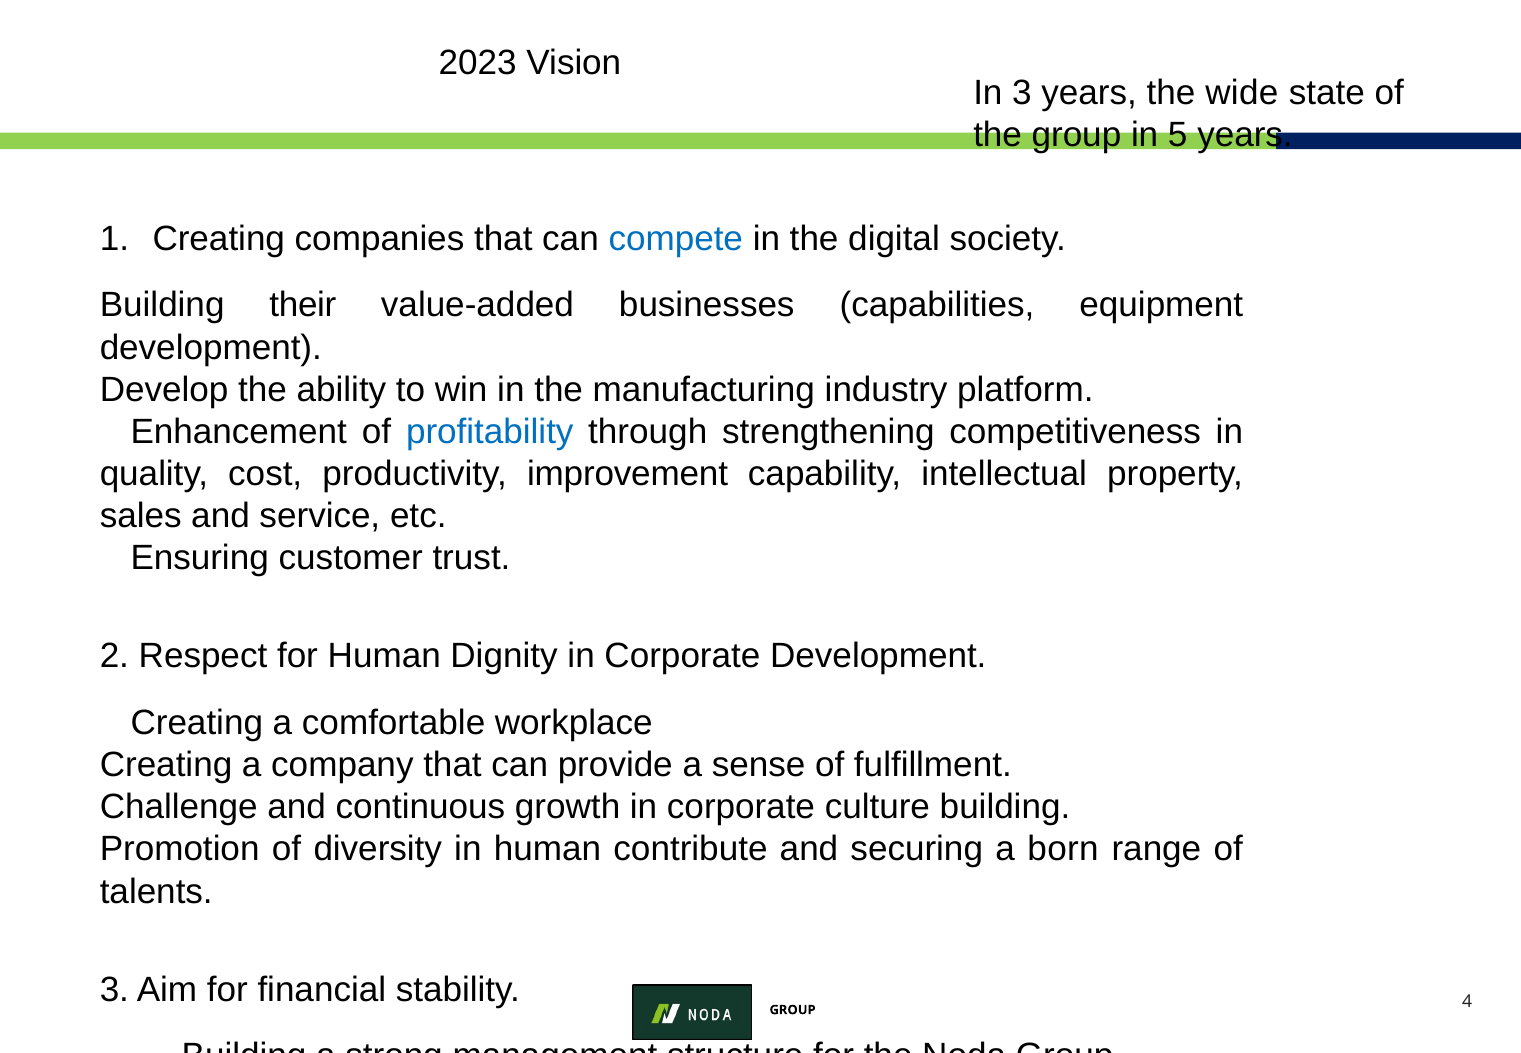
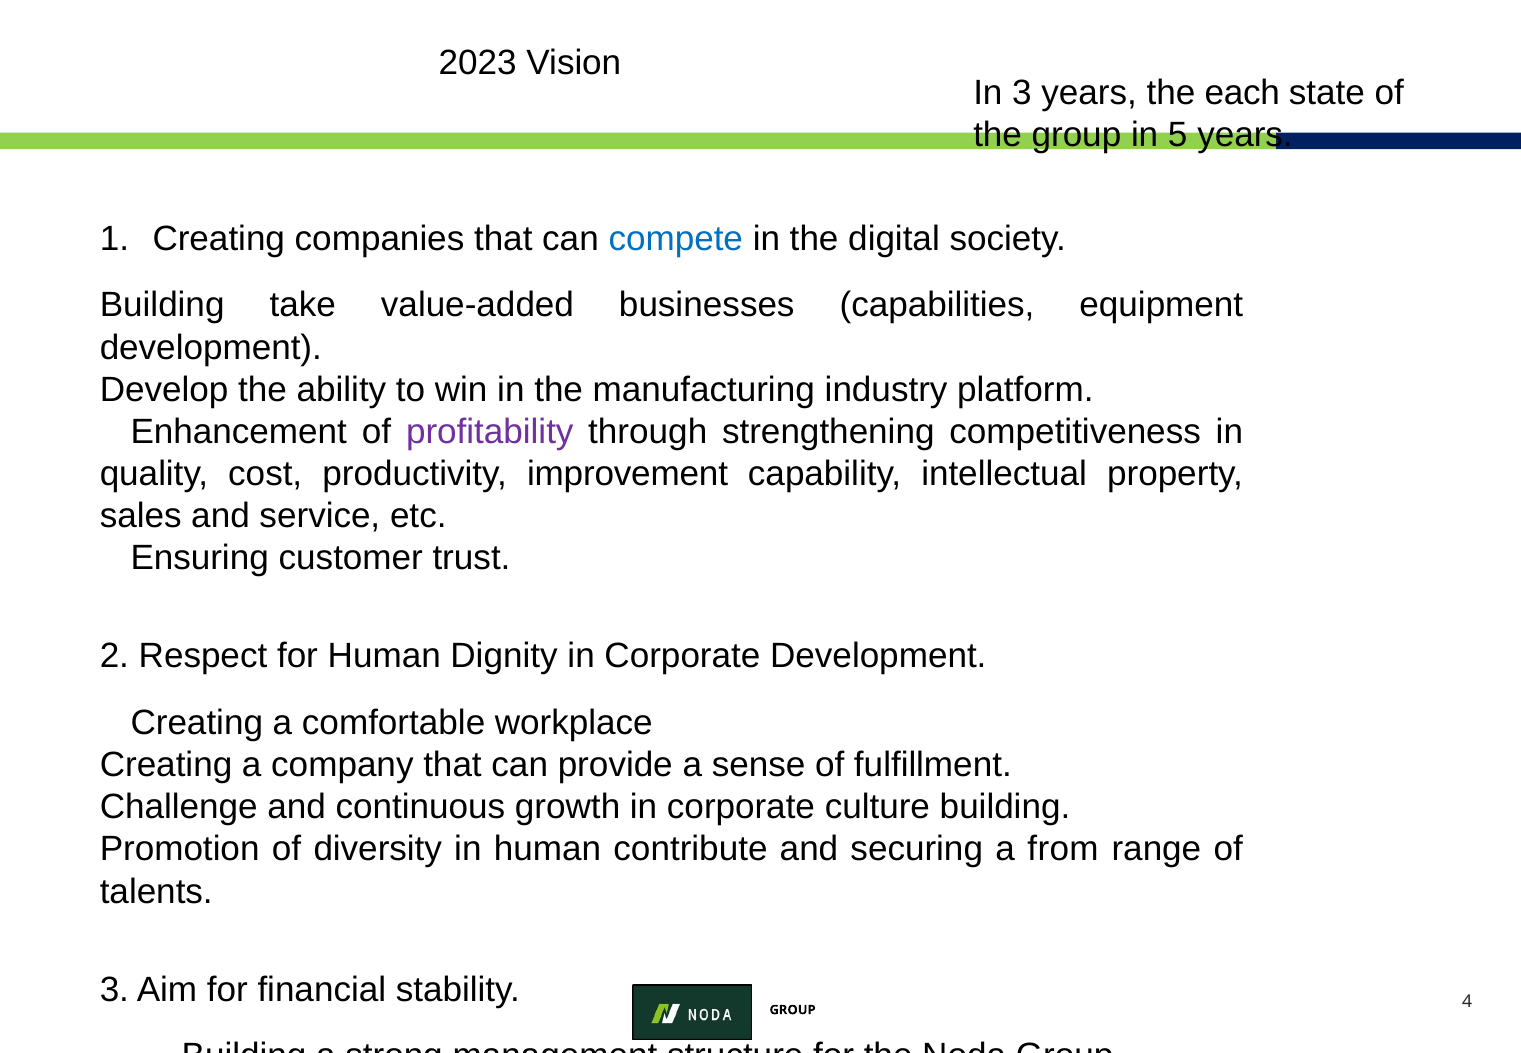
wide: wide -> each (1242, 92)
their: their -> take (303, 305)
profitability colour: blue -> purple (490, 432)
born: born -> from (1063, 849)
